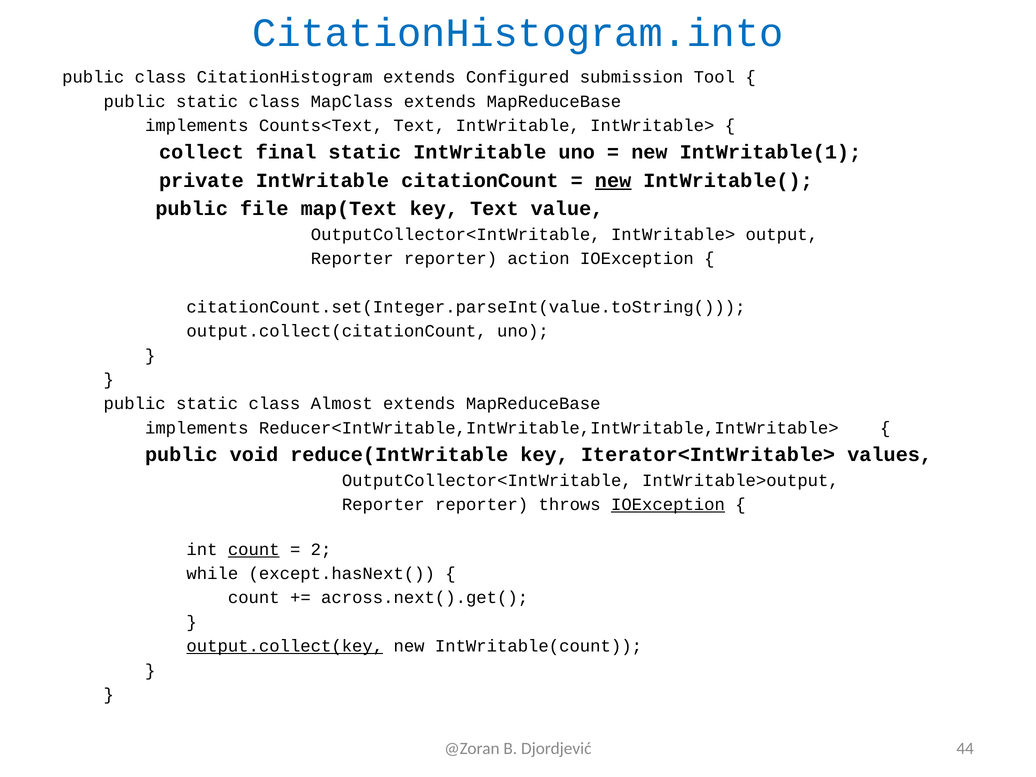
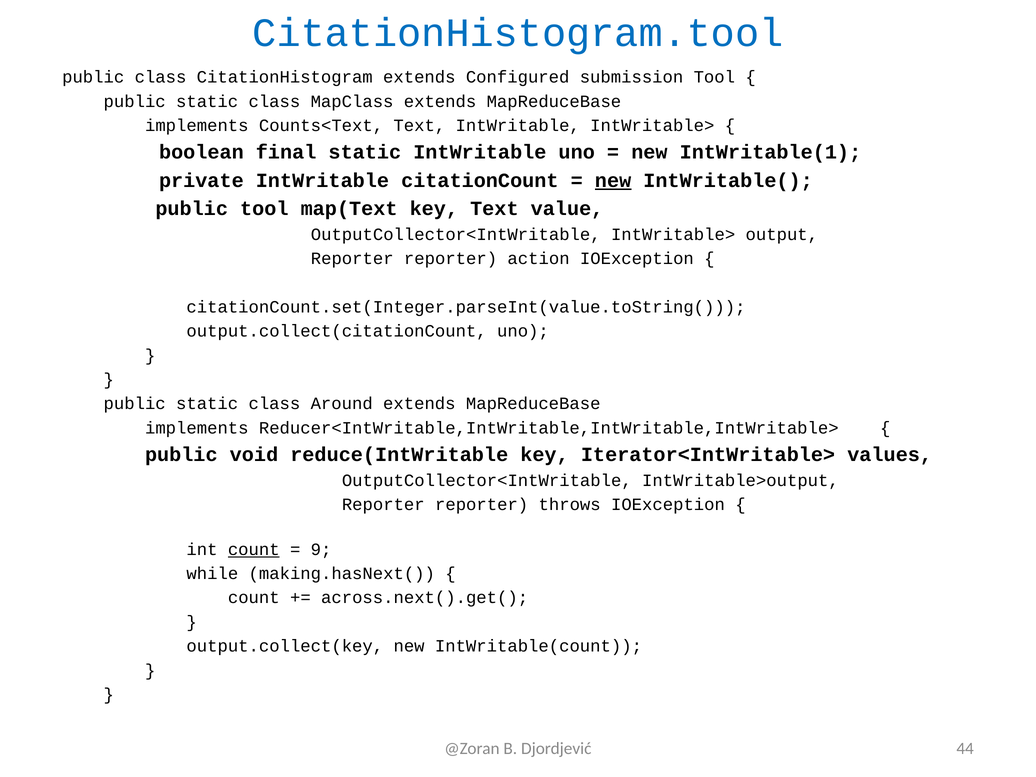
CitationHistogram.into: CitationHistogram.into -> CitationHistogram.tool (518, 33)
collect: collect -> boolean (201, 152)
public file: file -> tool (264, 209)
Almost: Almost -> Around (342, 404)
IOException underline: present -> none (668, 505)
2: 2 -> 9 (321, 549)
except.hasNext(: except.hasNext( -> making.hasNext( (342, 574)
output.collect(key underline: present -> none (285, 646)
